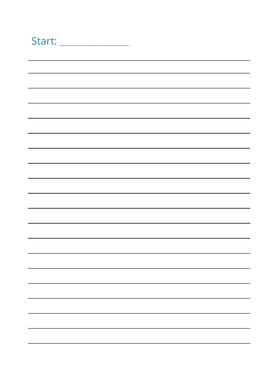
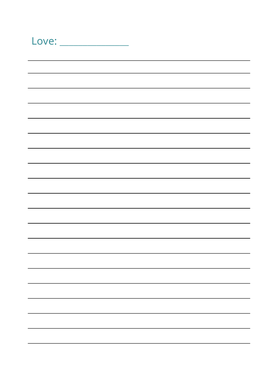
Start: Start -> Love (44, 41)
